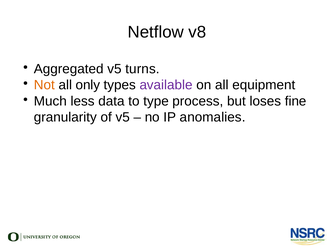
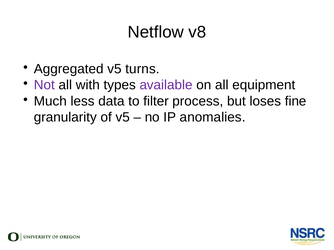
Not colour: orange -> purple (44, 85)
only: only -> with (88, 85)
type: type -> filter (156, 101)
